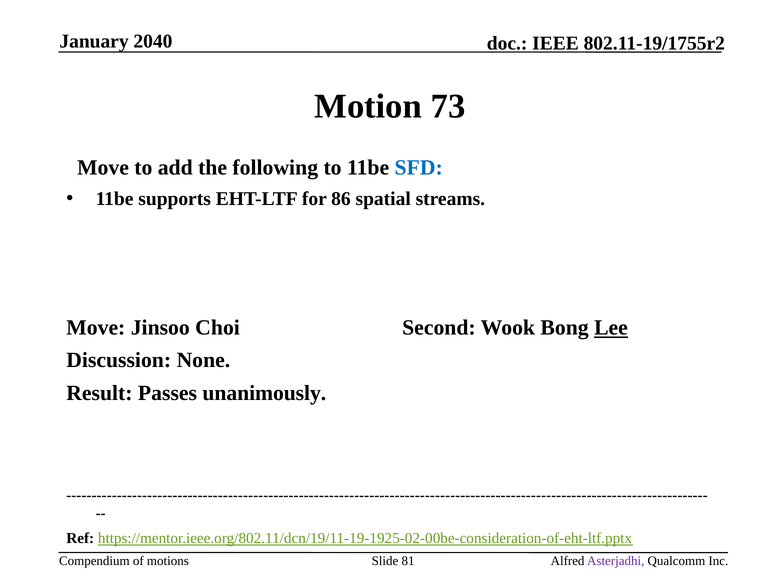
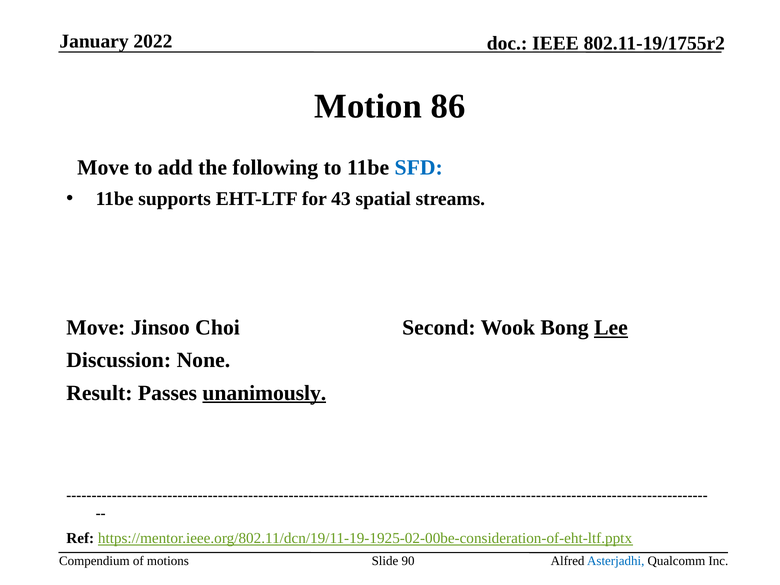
2040: 2040 -> 2022 (153, 41)
73: 73 -> 86 (448, 106)
86: 86 -> 43 (341, 199)
unanimously underline: none -> present (264, 393)
81: 81 -> 90 (408, 561)
Asterjadhi colour: purple -> blue (616, 561)
